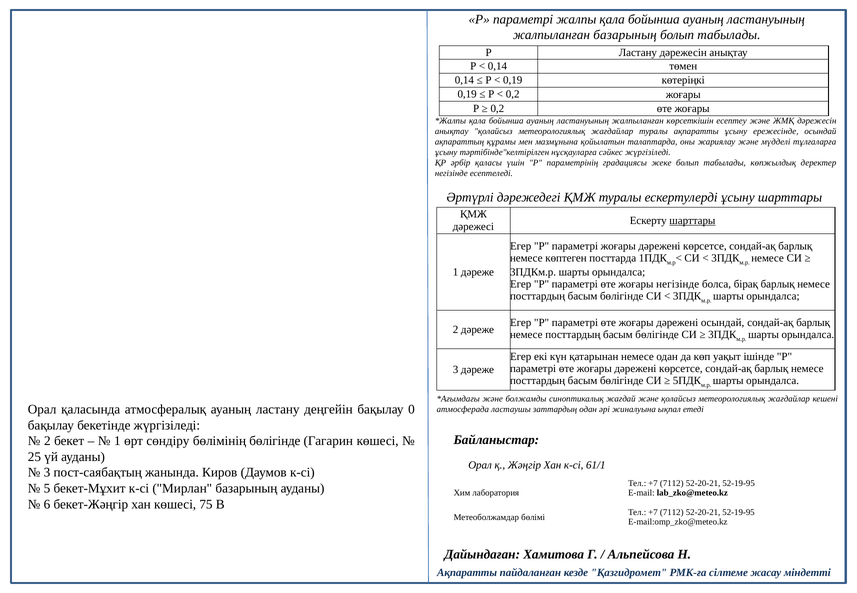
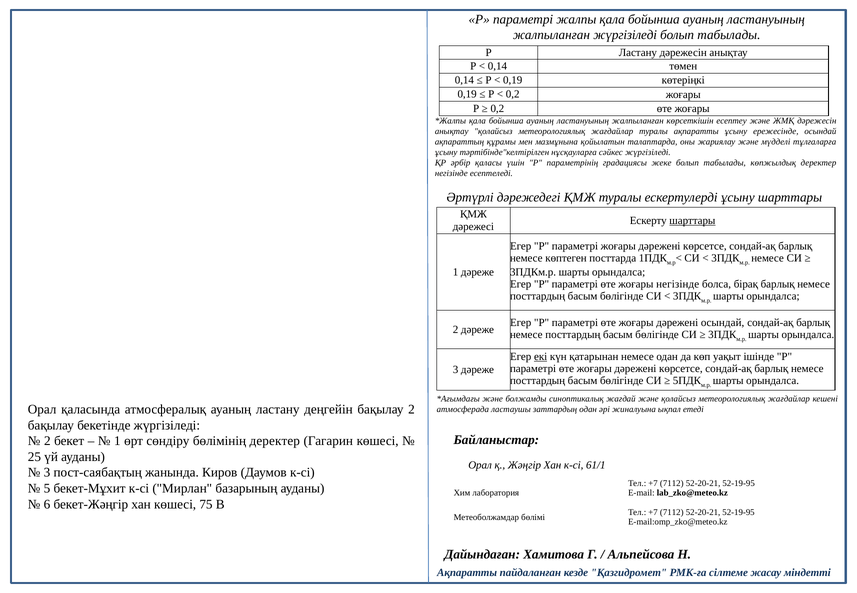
жалпыланған базарының: базарының -> жүргізіледі (625, 35)
екі underline: none -> present (541, 357)
бақылау 0: 0 -> 2 (411, 410)
бөлімінің бөлігінде: бөлігінде -> деректер (275, 441)
